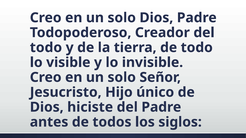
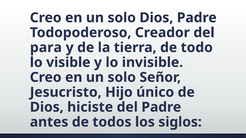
todo: todo -> para (46, 48)
